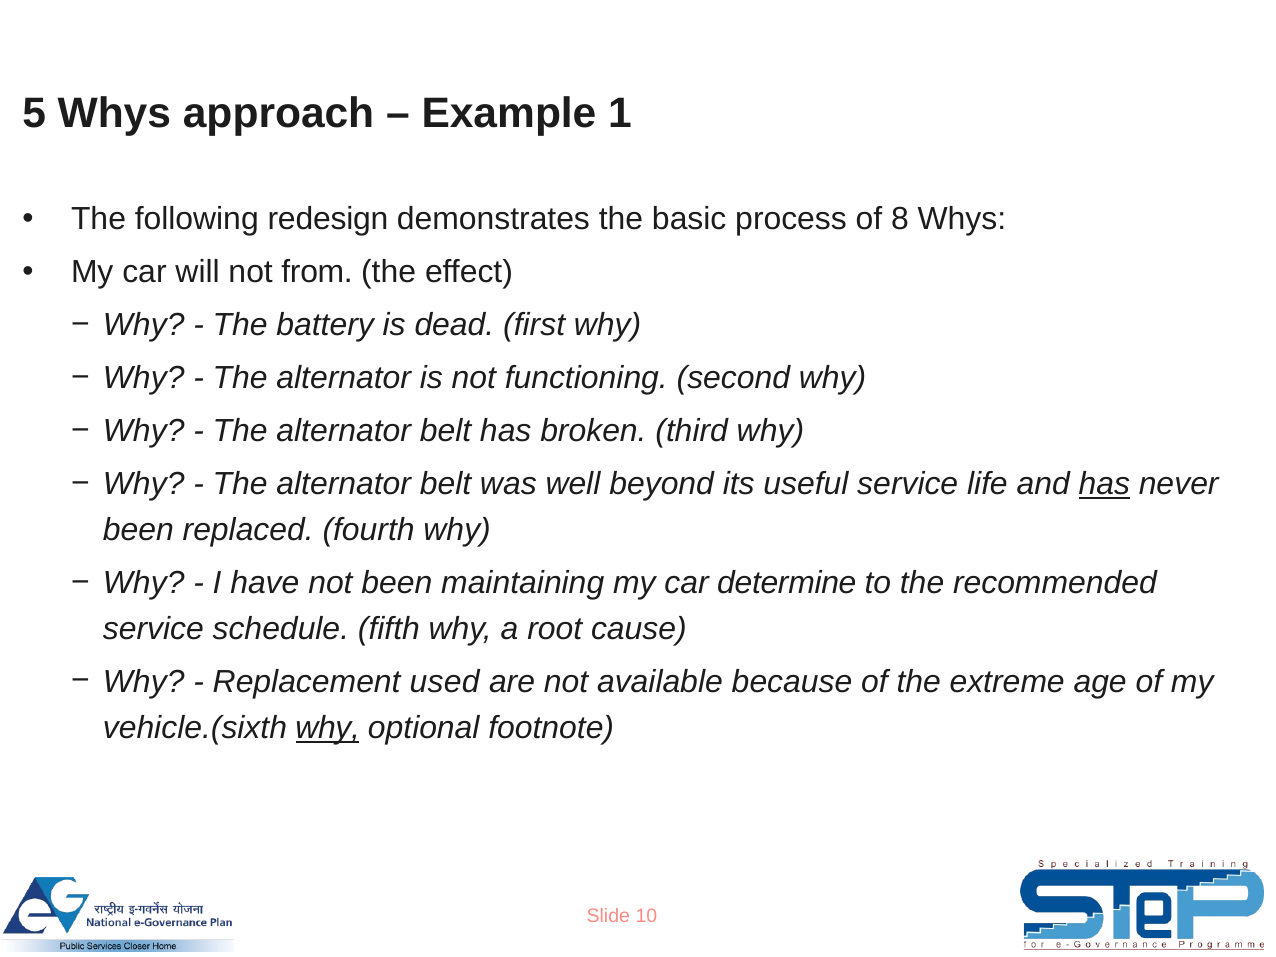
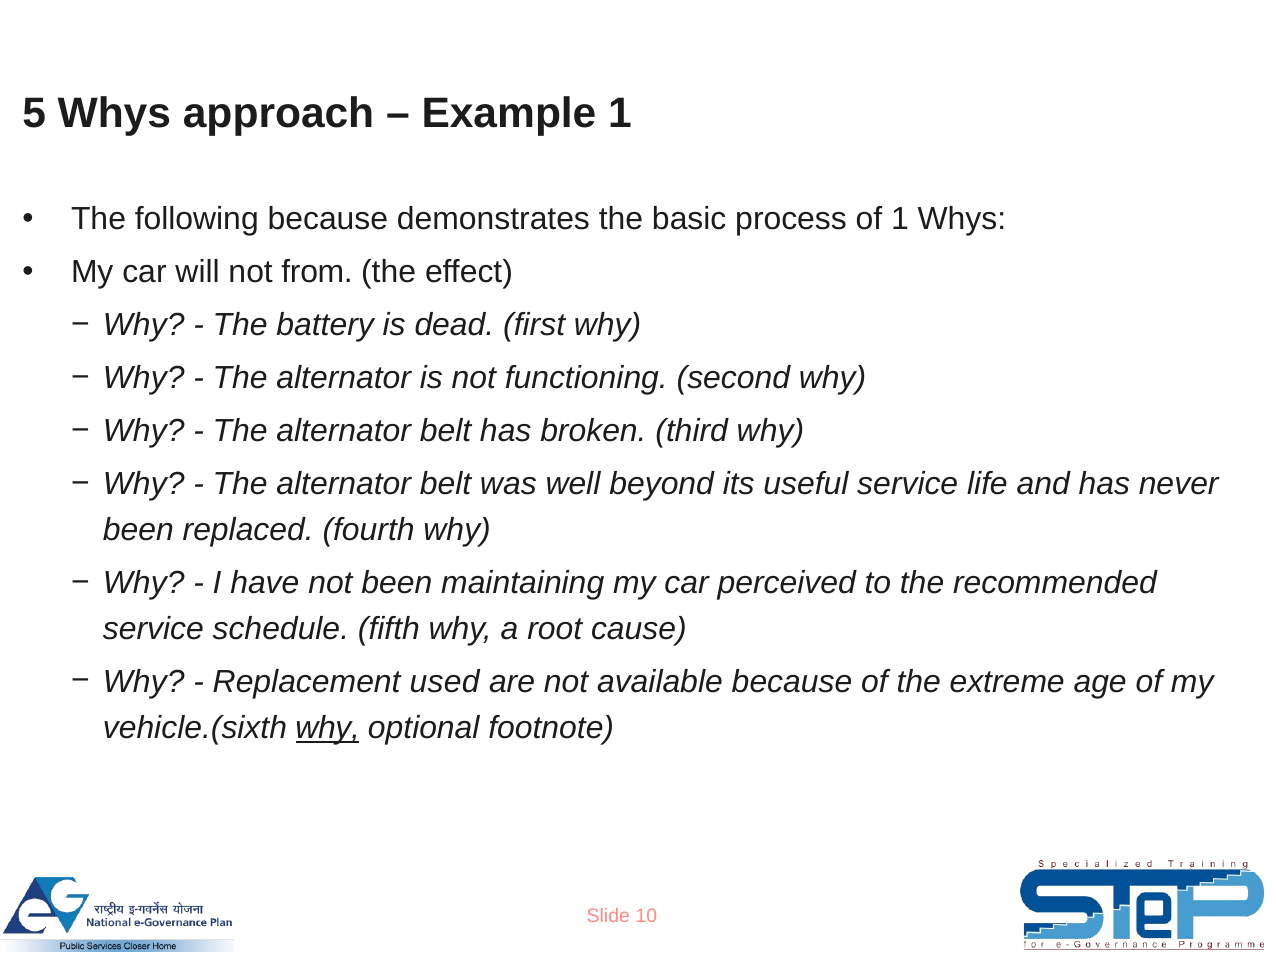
following redesign: redesign -> because (328, 219)
of 8: 8 -> 1 (900, 219)
has underline: present -> none (1104, 484)
determine: determine -> perceived (787, 583)
